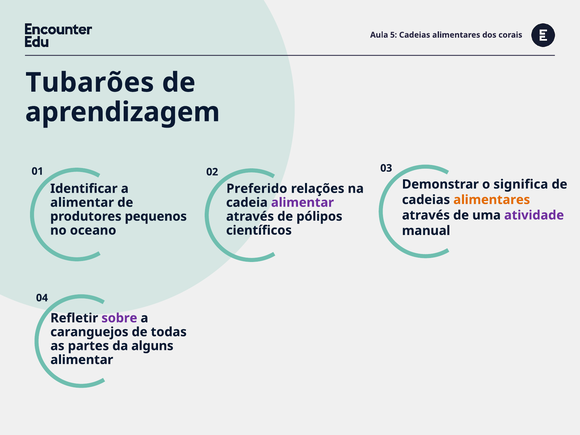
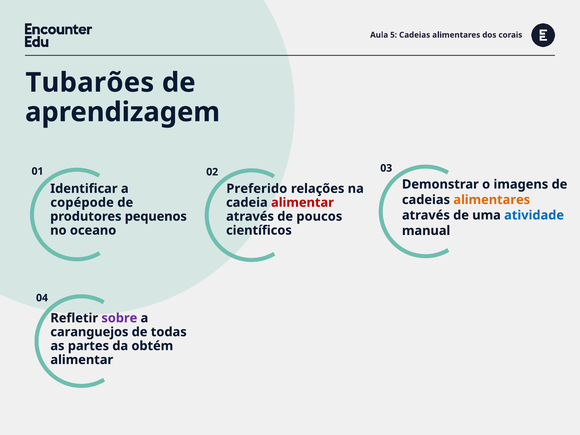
significa: significa -> imagens (521, 184)
alimentar: alimentar -> copépode (82, 203)
alimentar colour: purple -> red (302, 203)
atividade colour: purple -> blue (534, 215)
pólipos: pólipos -> poucos (319, 216)
alguns: alguns -> obtém (152, 346)
